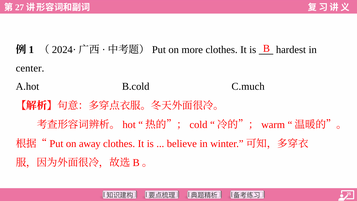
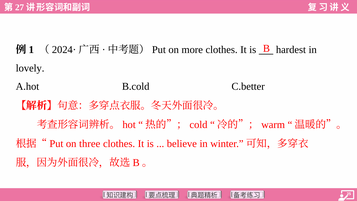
center: center -> lovely (30, 68)
C.much: C.much -> C.better (248, 86)
away: away -> three (90, 144)
